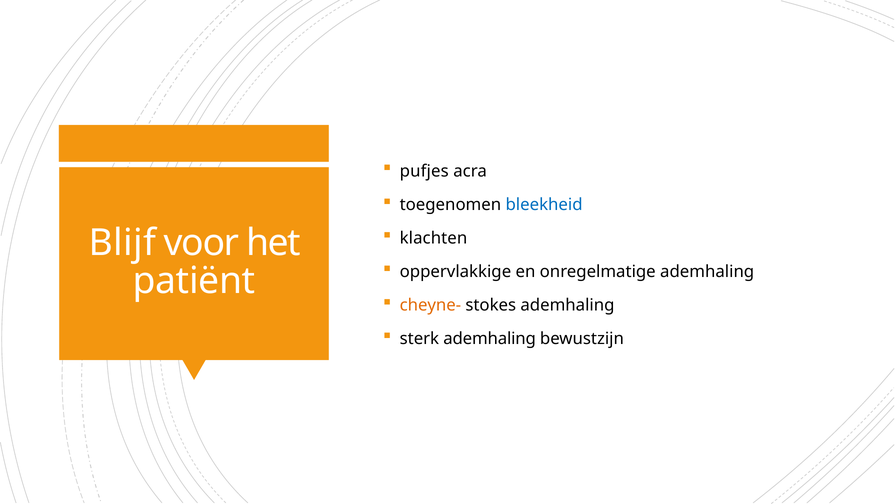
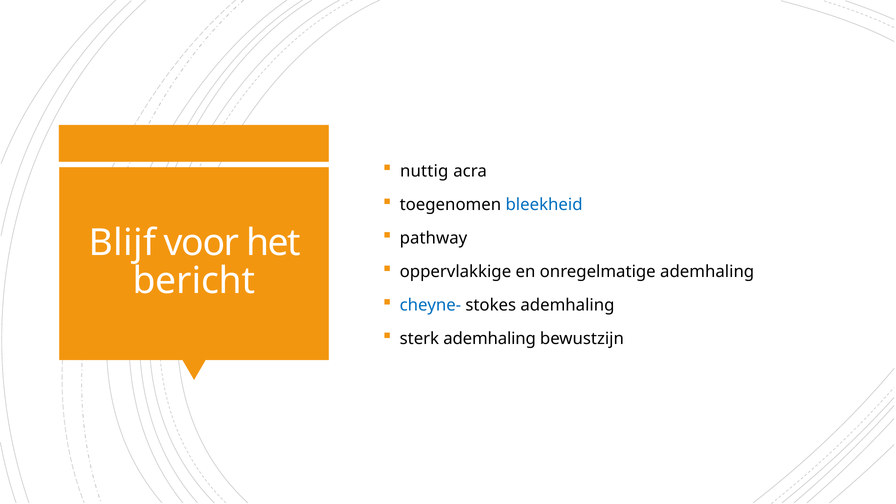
pufjes: pufjes -> nuttig (424, 171)
klachten: klachten -> pathway (433, 238)
patiënt: patiënt -> bericht (194, 281)
cheyne- colour: orange -> blue (430, 305)
